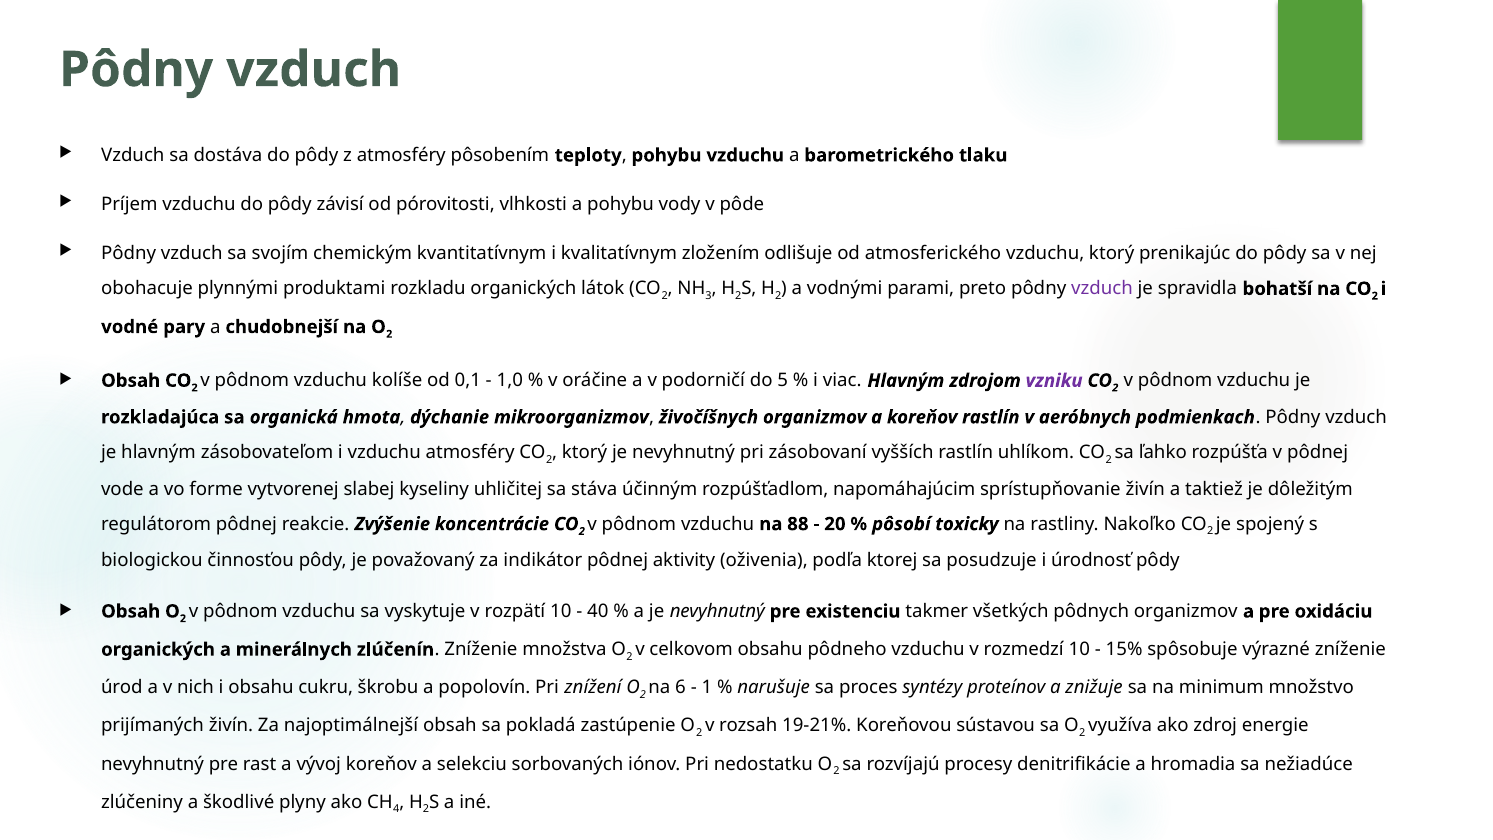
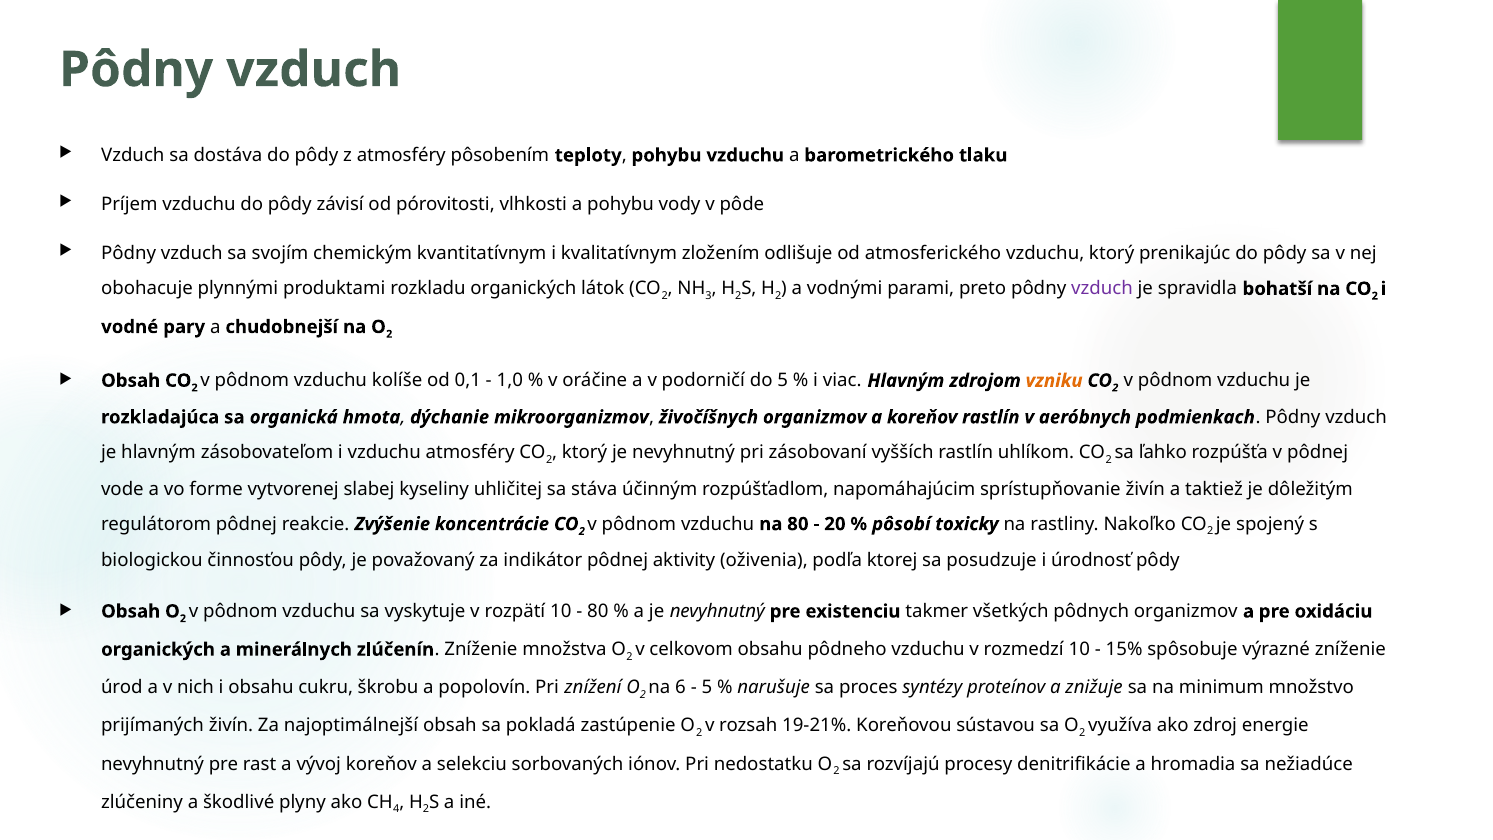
vzniku colour: purple -> orange (1054, 381)
na 88: 88 -> 80 (798, 524)
40: 40 -> 80 (598, 611)
1: 1 -> 5 (707, 688)
